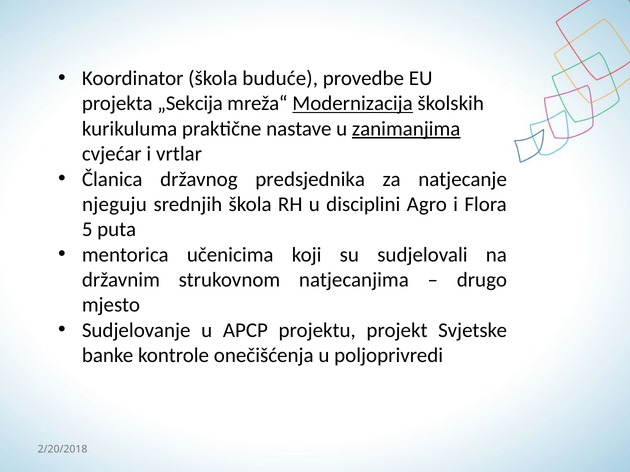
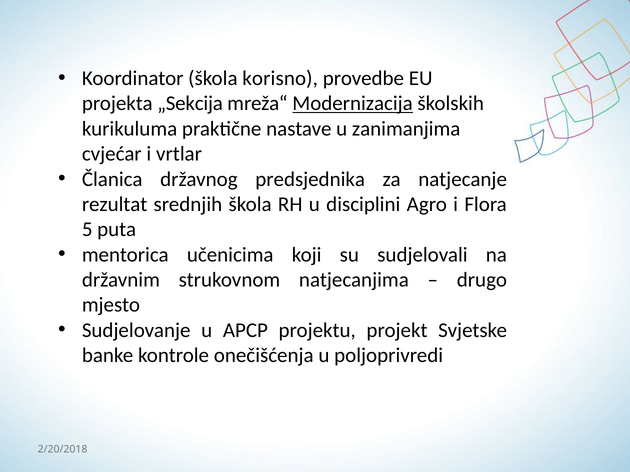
buduće: buduće -> korisno (280, 78)
zanimanjima underline: present -> none (406, 129)
njeguju: njeguju -> rezultat (115, 204)
